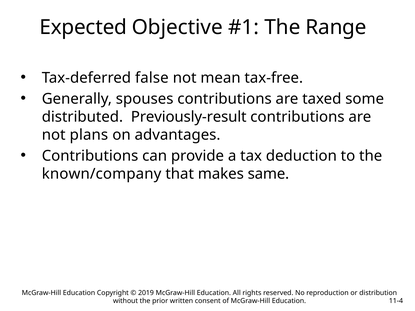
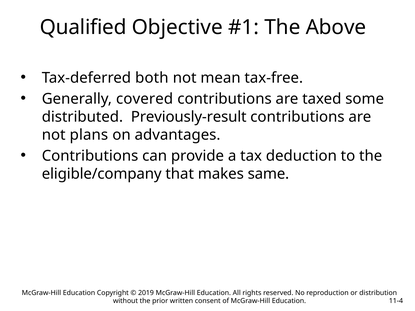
Expected: Expected -> Qualified (83, 27)
Range: Range -> Above (336, 27)
false: false -> both (152, 78)
spouses: spouses -> covered (145, 99)
known/company: known/company -> eligible/company (102, 174)
